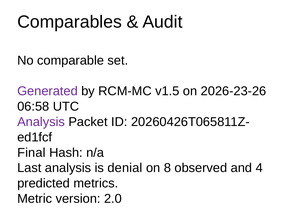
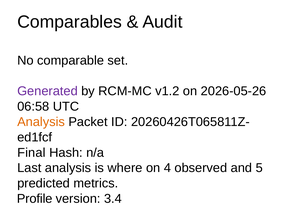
v1.5: v1.5 -> v1.2 (167, 91)
2026-23-26: 2026-23-26 -> 2026-05-26 (234, 91)
Analysis colour: purple -> orange (41, 122)
denial: denial -> where (125, 168)
8: 8 -> 4 (167, 168)
4: 4 -> 5 (259, 168)
Metric: Metric -> Profile (35, 199)
2.0: 2.0 -> 3.4 (113, 199)
